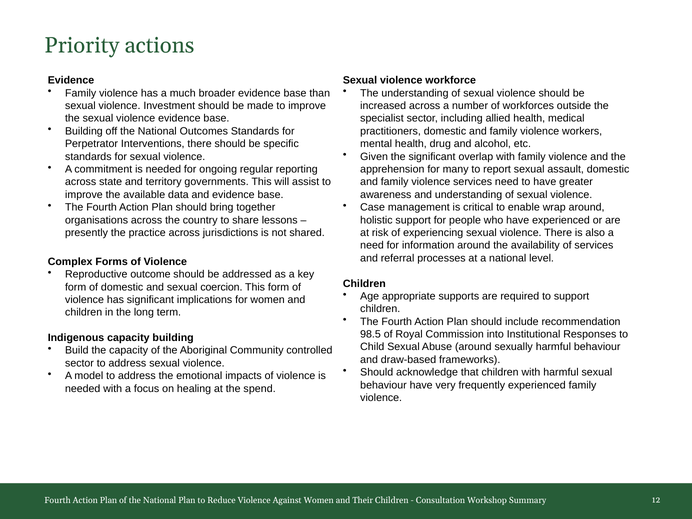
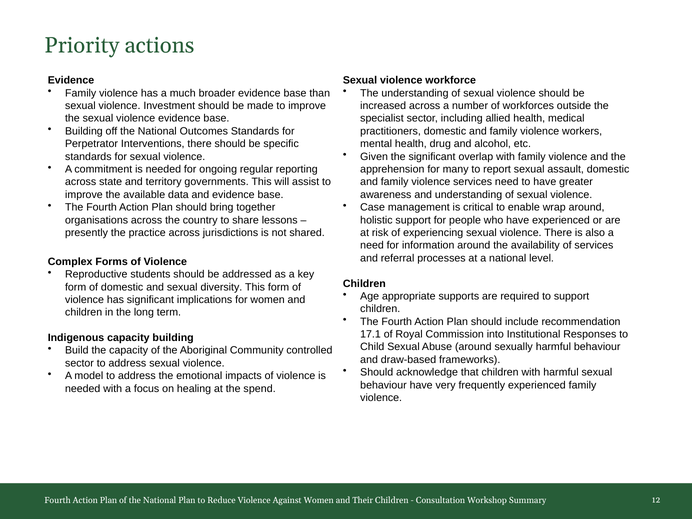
outcome: outcome -> students (150, 274)
coercion: coercion -> diversity (221, 287)
98.5: 98.5 -> 17.1 (371, 334)
